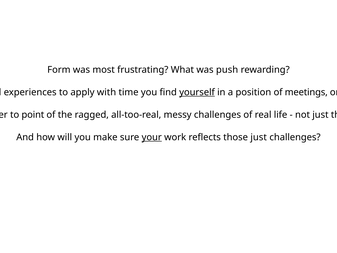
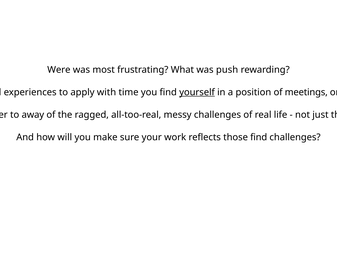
Form: Form -> Were (59, 70)
to point: point -> away (33, 115)
your underline: present -> none (152, 137)
those just: just -> find (259, 137)
